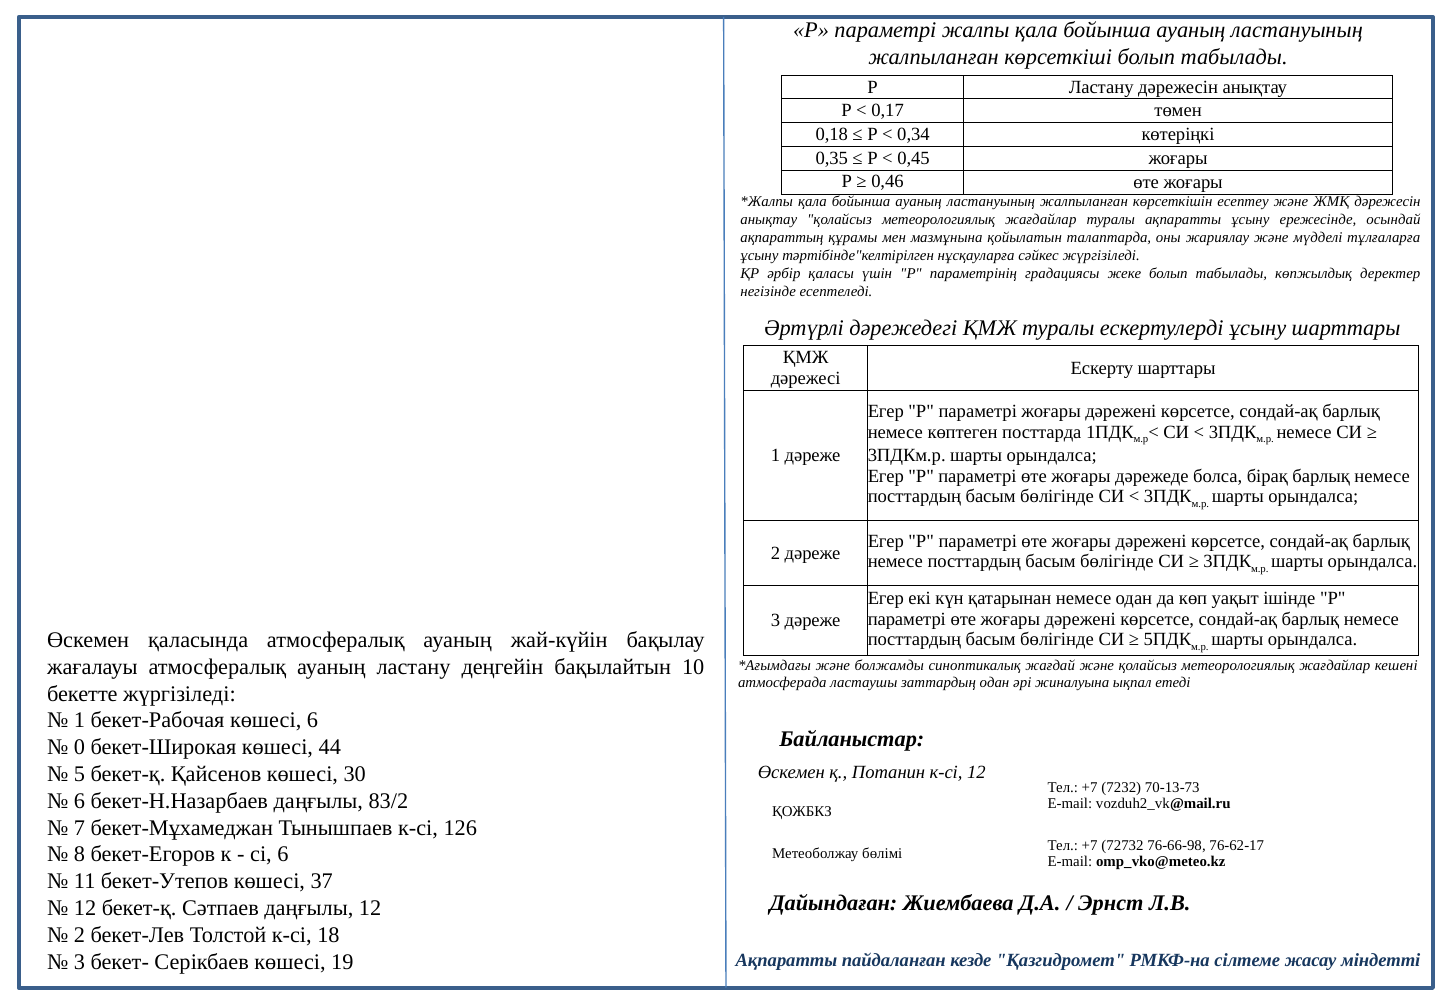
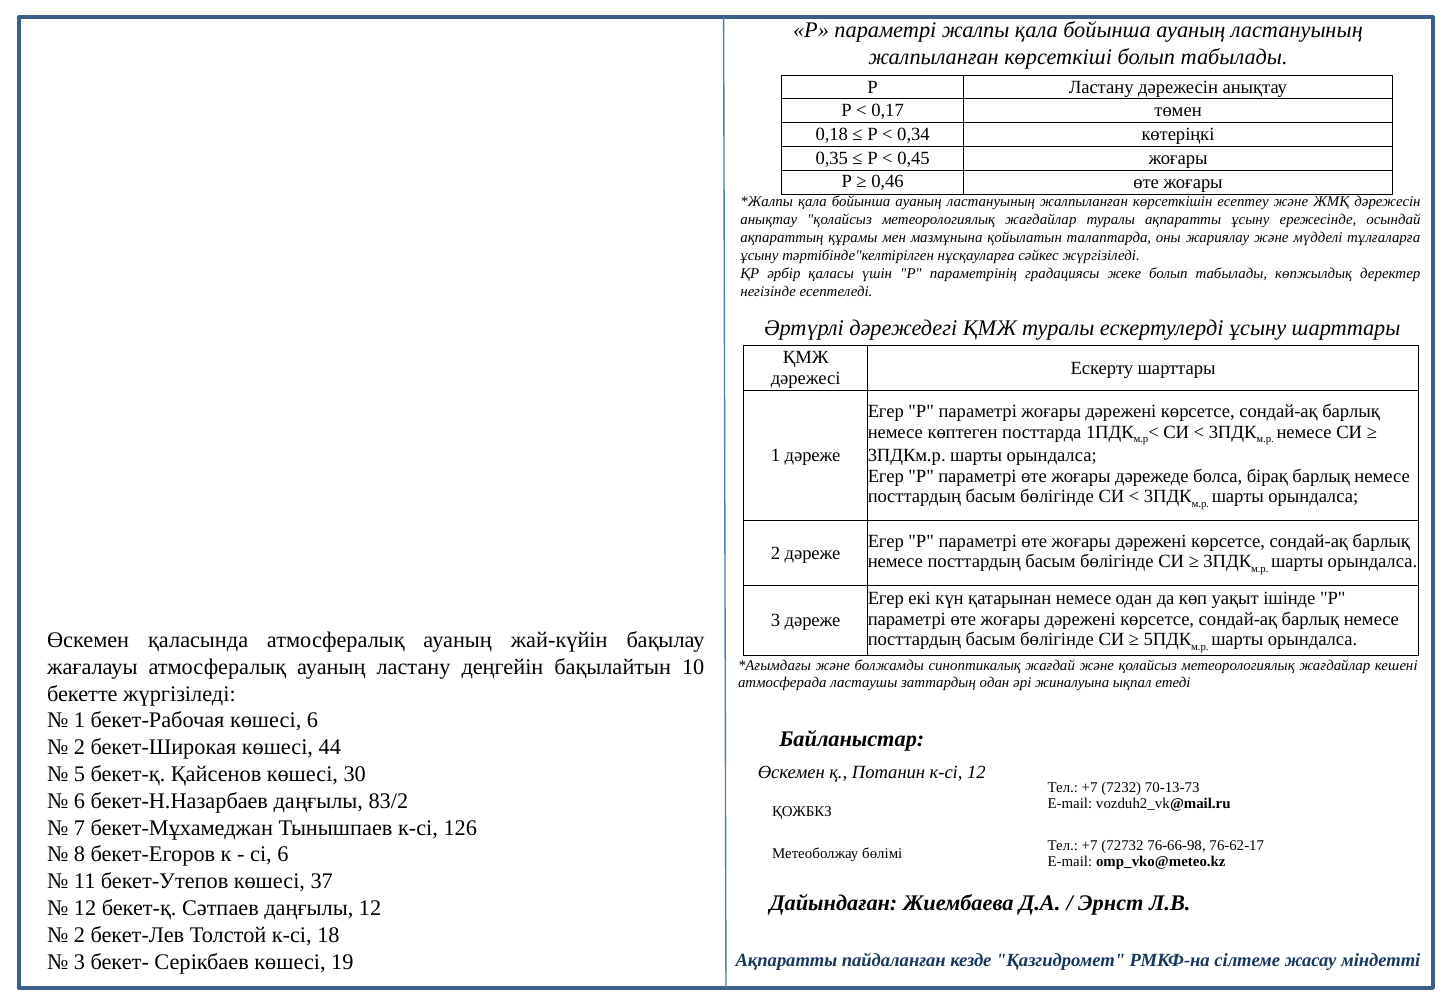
0: 0 -> 2 (80, 747)
